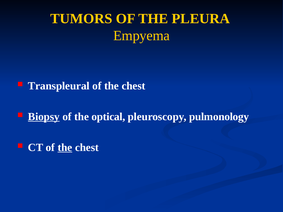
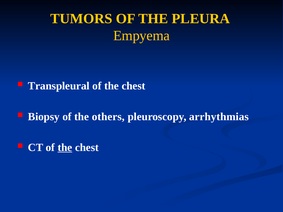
Biopsy underline: present -> none (44, 117)
optical: optical -> others (108, 117)
pulmonology: pulmonology -> arrhythmias (219, 117)
